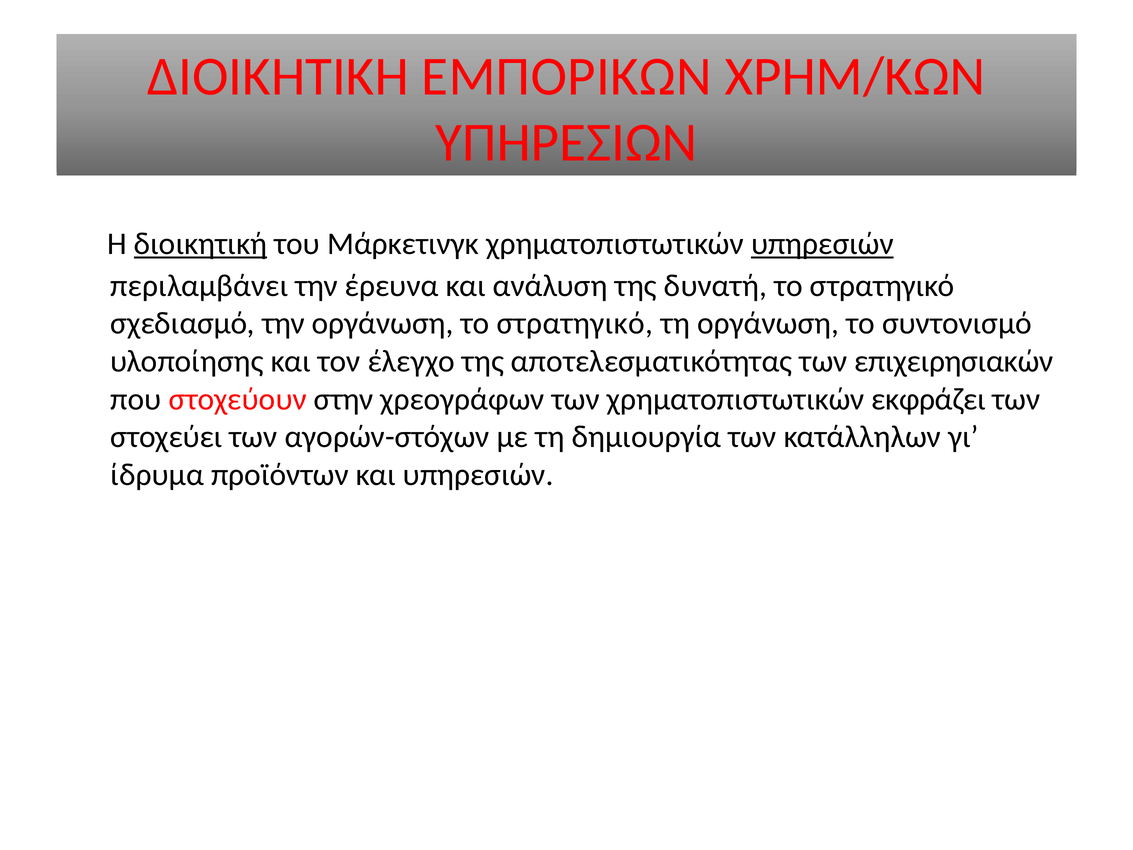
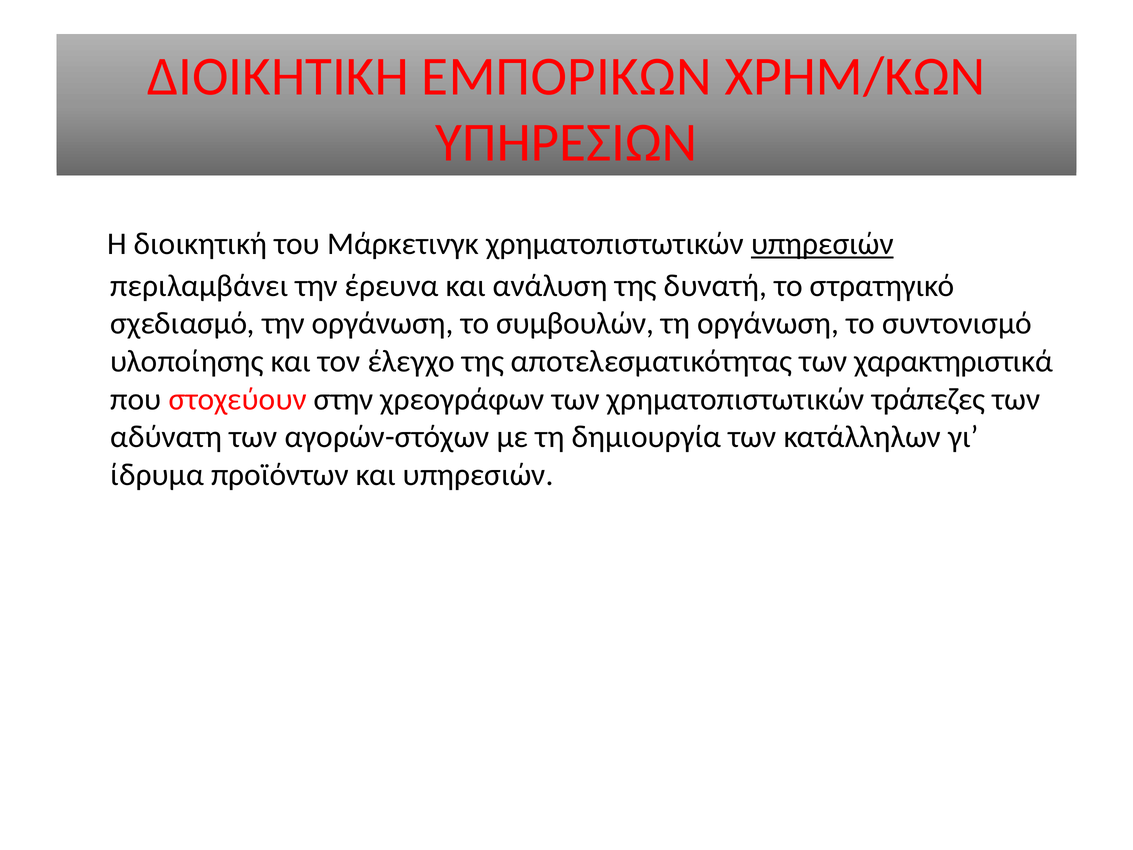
διοικητική underline: present -> none (201, 244)
οργάνωση το στρατηγικό: στρατηγικό -> συμβουλών (575, 323)
επιχειρησιακών: επιχειρησιακών -> χαρακτηριστικά (954, 361)
εκφράζει: εκφράζει -> τράπεζες (928, 399)
στοχεύει: στοχεύει -> αδύνατη (166, 437)
